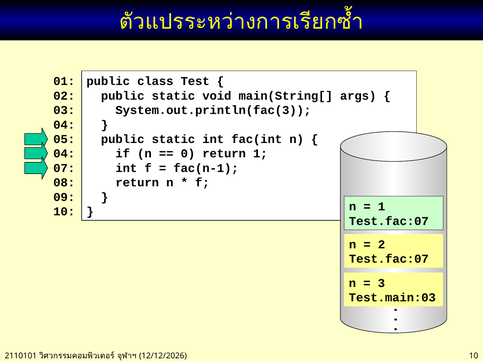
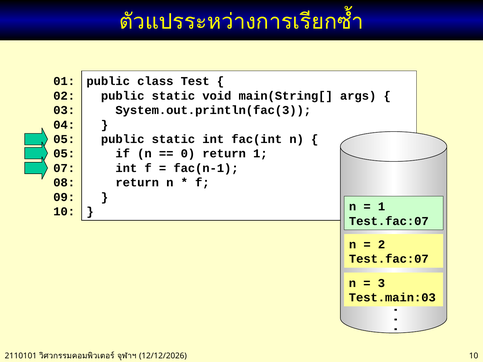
04: 04 -> 05 (64, 154)
